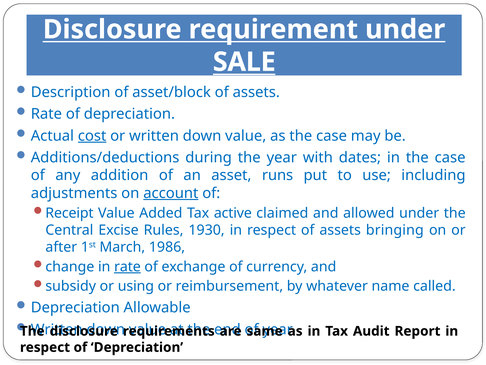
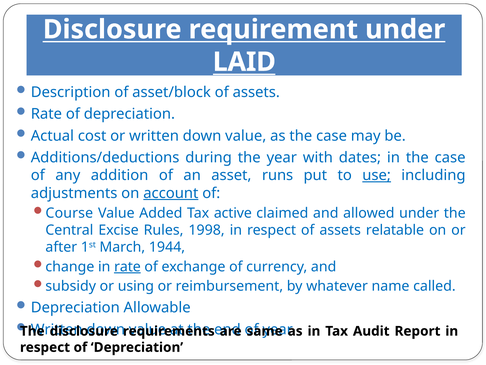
SALE: SALE -> LAID (244, 62)
cost underline: present -> none (92, 136)
use underline: none -> present (377, 175)
Receipt: Receipt -> Course (69, 213)
1930: 1930 -> 1998 (207, 230)
bringing: bringing -> relatable (395, 230)
1986: 1986 -> 1944 (167, 247)
